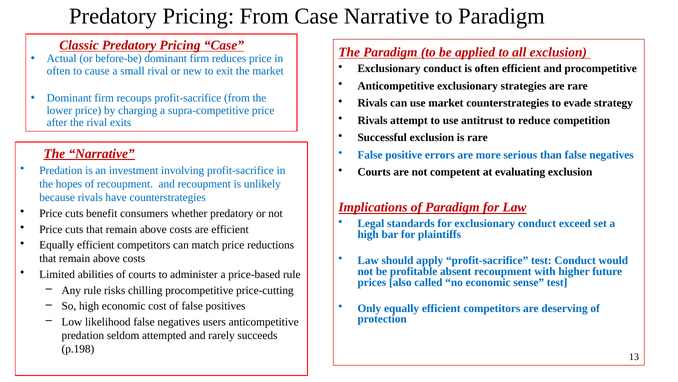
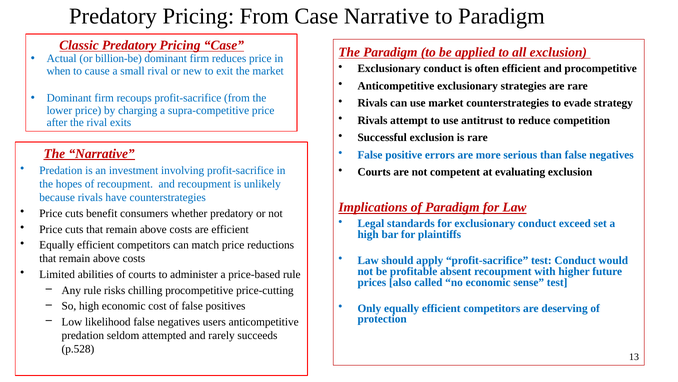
before-be: before-be -> billion-be (119, 59)
often: often -> when (59, 71)
p.198: p.198 -> p.528 (78, 348)
